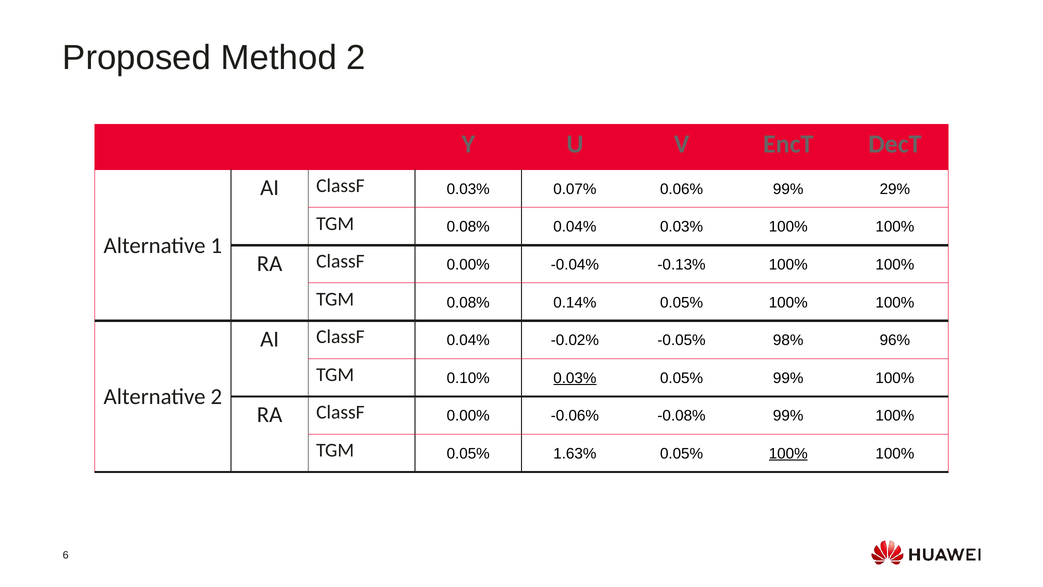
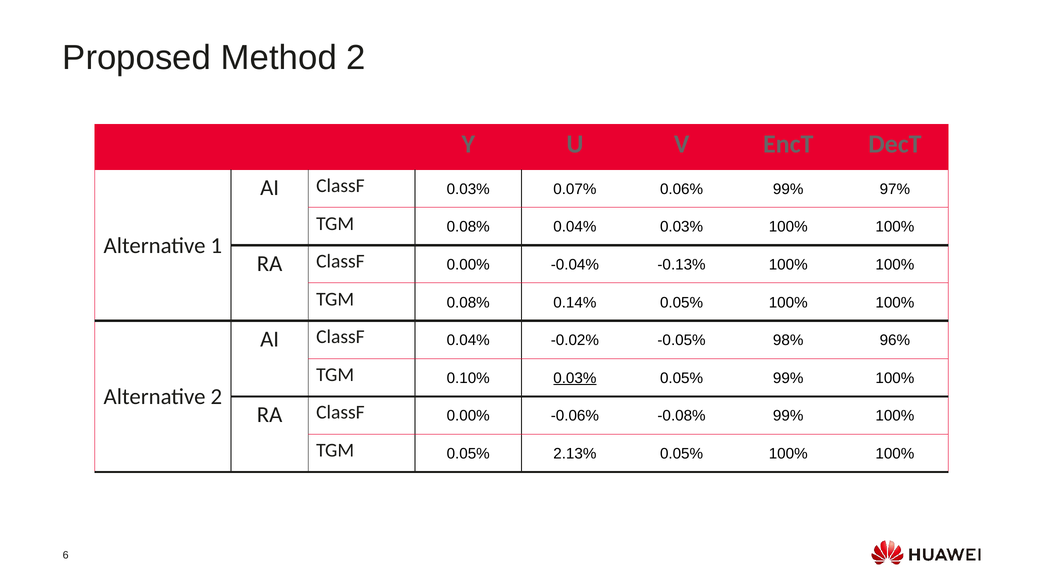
29%: 29% -> 97% (895, 189)
1.63%: 1.63% -> 2.13% (575, 453)
100% underline: present -> none (788, 453)
